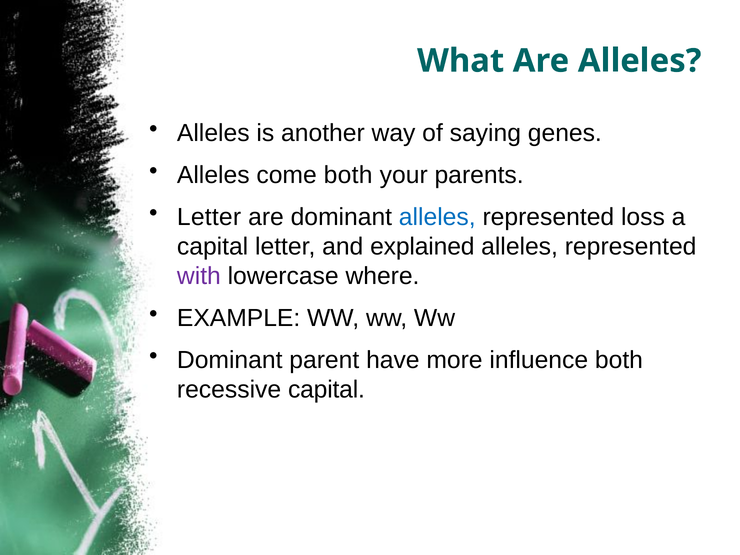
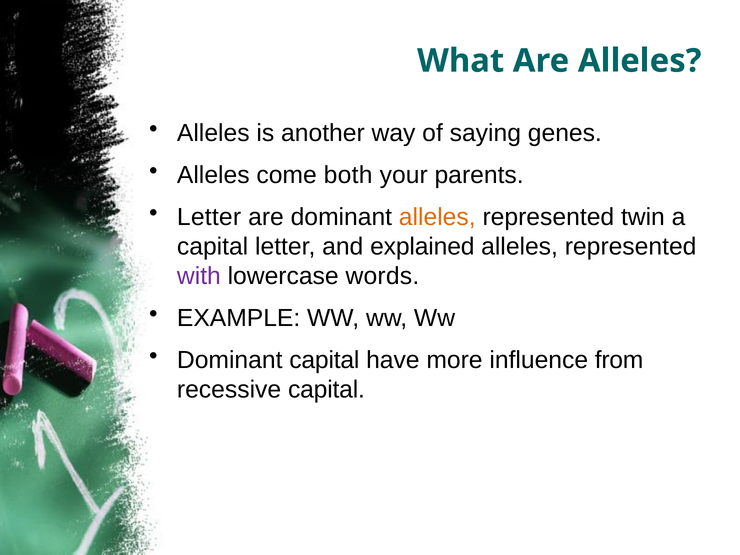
alleles colour: blue -> orange (437, 217)
loss: loss -> twin (643, 217)
where: where -> words (382, 276)
Dominant parent: parent -> capital (324, 360)
influence both: both -> from (619, 360)
